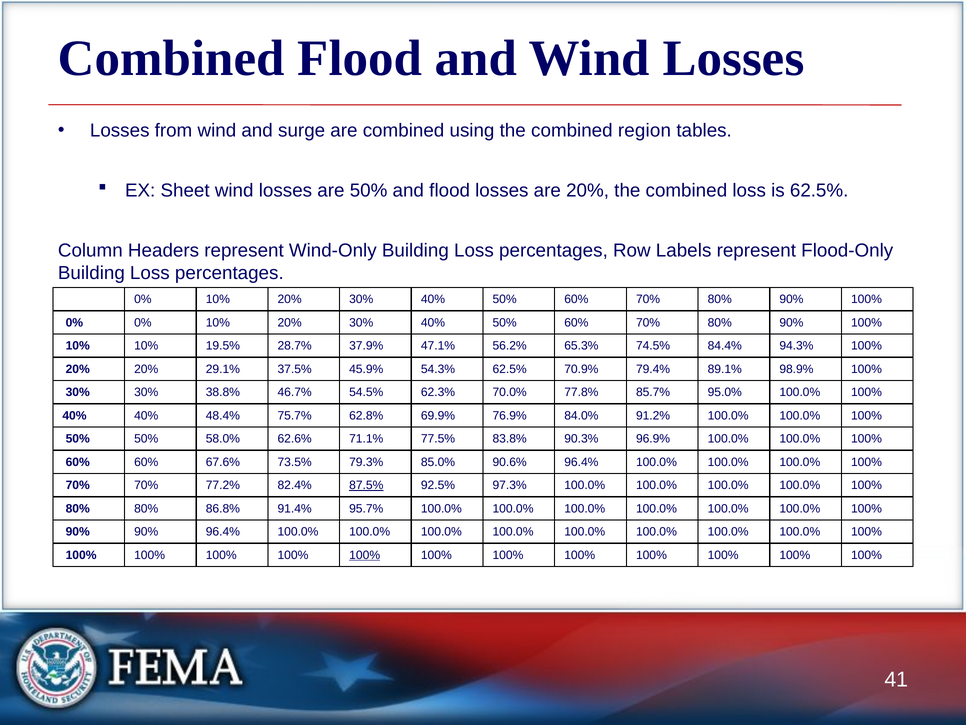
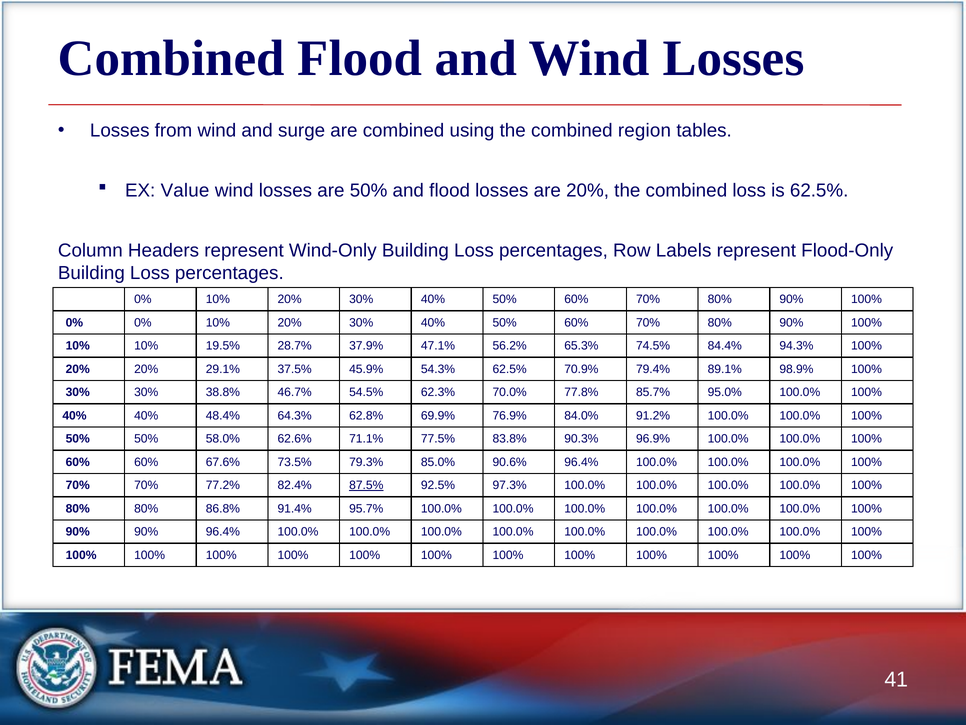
Sheet: Sheet -> Value (185, 190)
75.7%: 75.7% -> 64.3% (295, 415)
100% underline: present -> none (365, 555)
